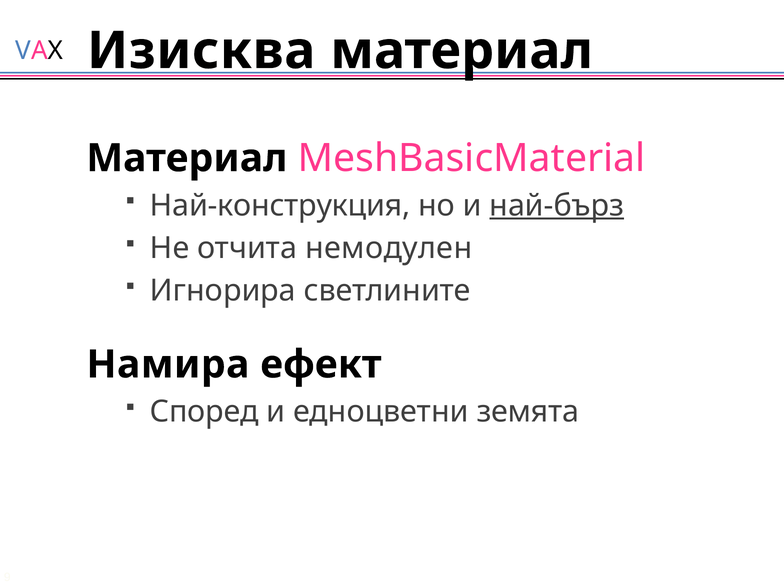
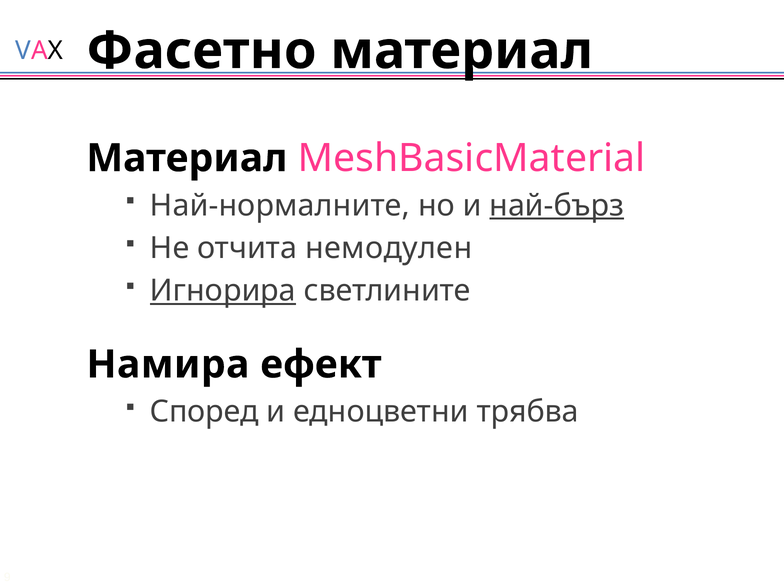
Изисква: Изисква -> Фасетно (201, 51)
Най-конструкция: Най-конструкция -> Най-нормалните (280, 206)
Игнорира underline: none -> present (223, 291)
земята: земята -> трябва (528, 412)
